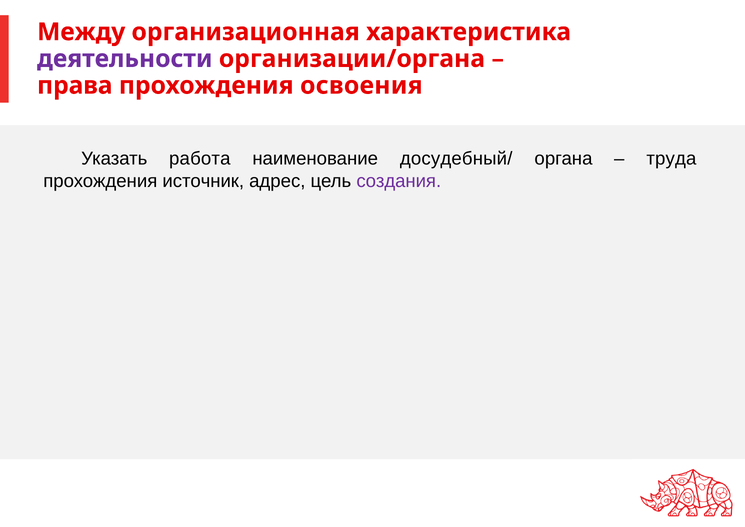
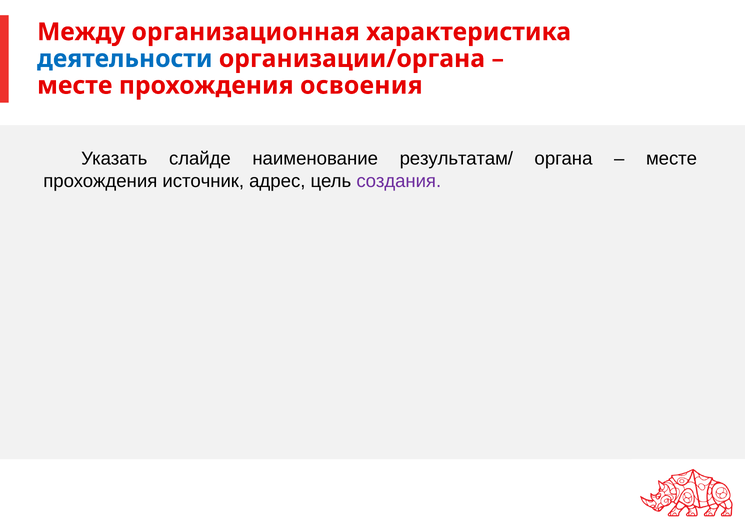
деятельности colour: purple -> blue (125, 59)
права: права -> месте (75, 86)
работа: работа -> слайде (200, 159)
досудебный/: досудебный/ -> результатам/ (456, 159)
труда: труда -> месте (672, 159)
